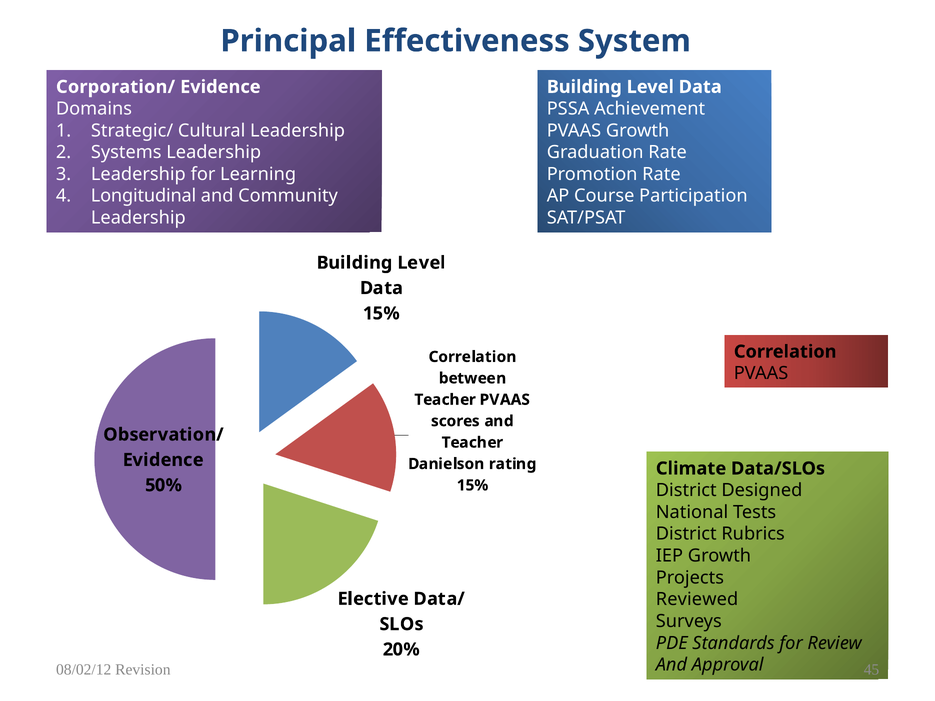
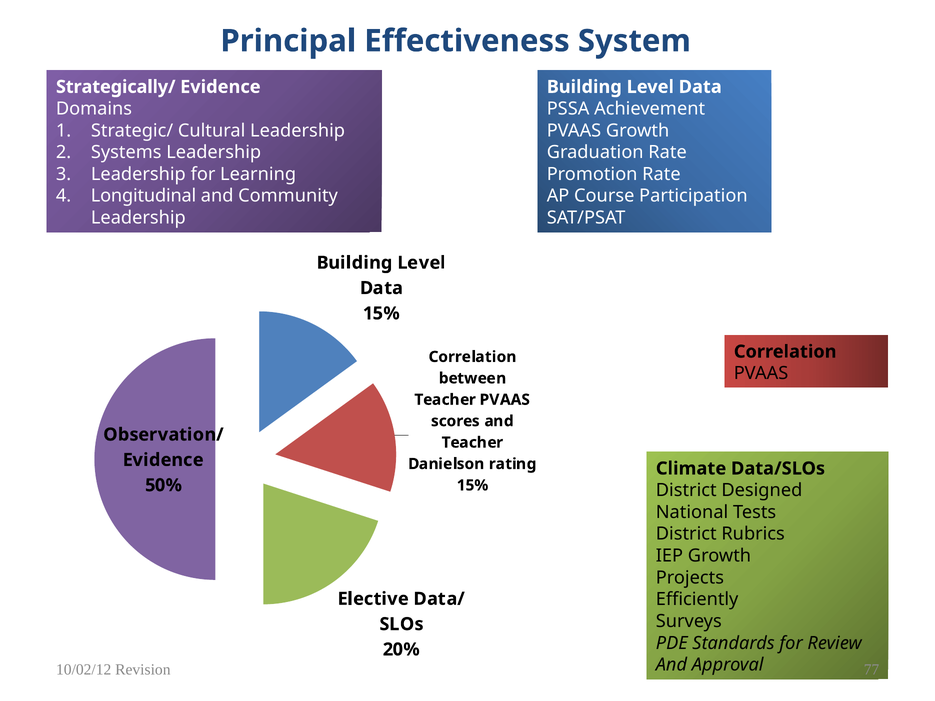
Corporation/: Corporation/ -> Strategically/ (116, 87)
Reviewed: Reviewed -> Efficiently (697, 600)
08/02/12: 08/02/12 -> 10/02/12 (84, 670)
45: 45 -> 77 (872, 670)
